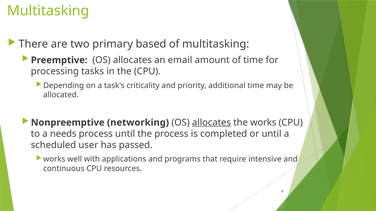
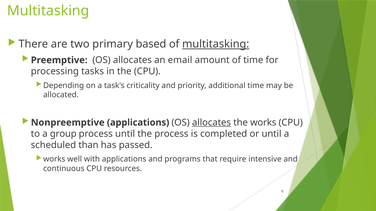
multitasking underline: none -> present (216, 44)
Nonpreemptive networking: networking -> applications (138, 123)
needs: needs -> group (63, 134)
user: user -> than (88, 145)
